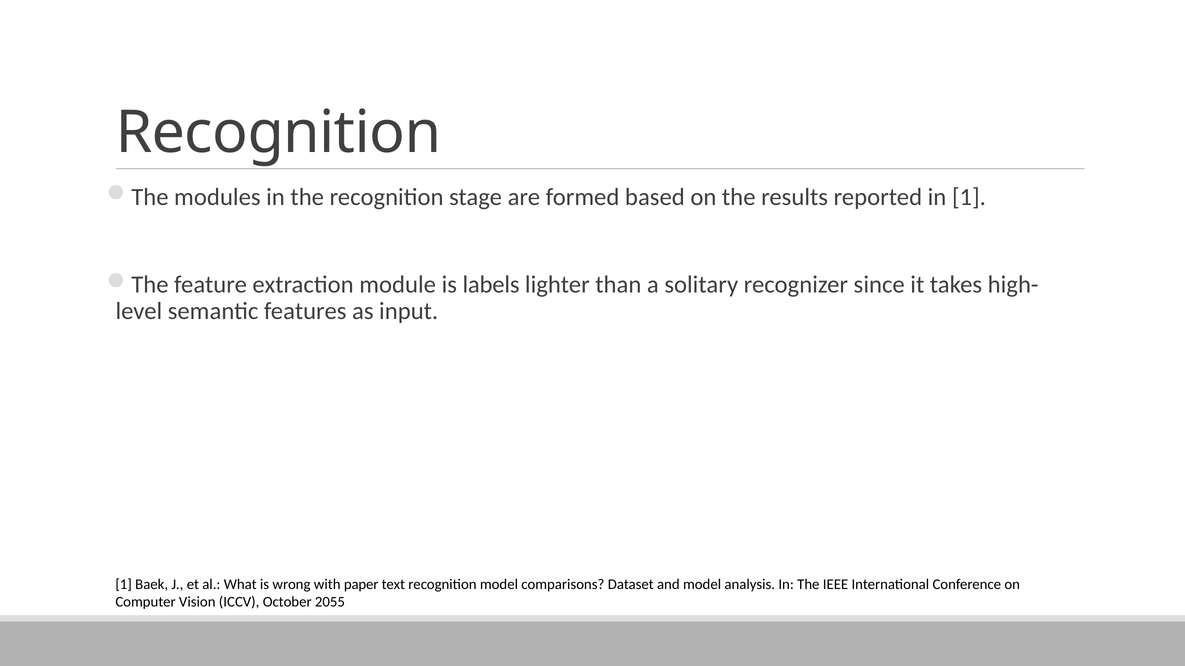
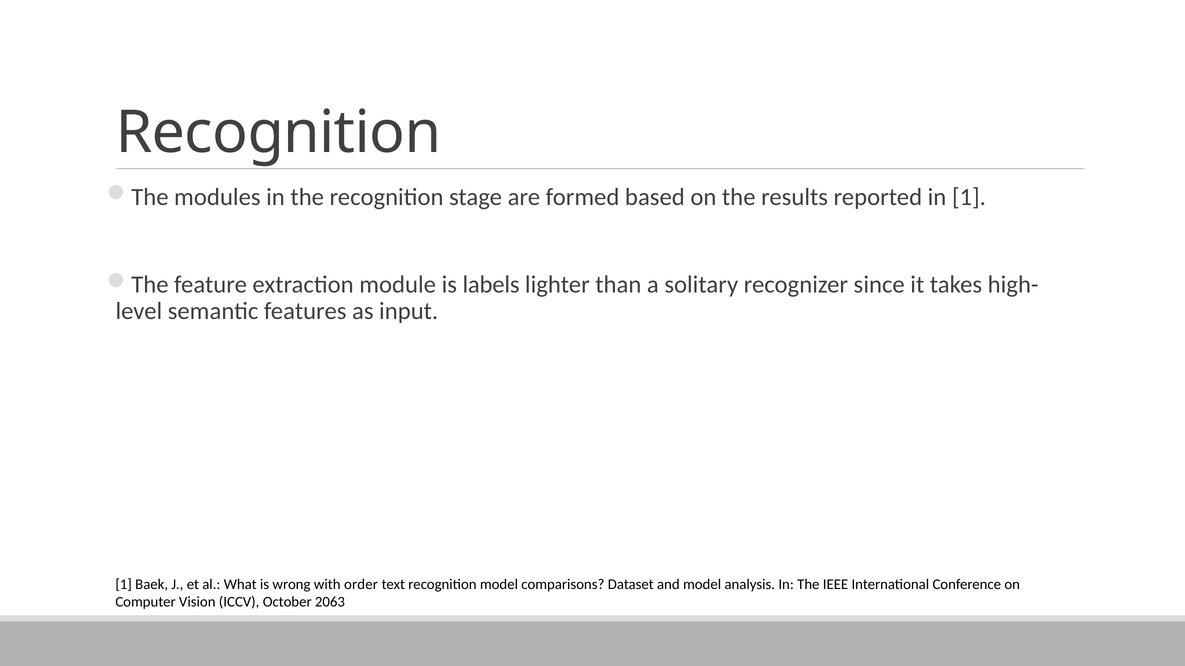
paper: paper -> order (361, 585)
2055: 2055 -> 2063 (330, 602)
